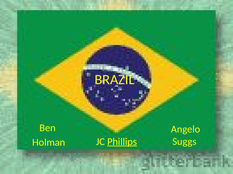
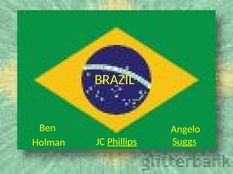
Suggs underline: none -> present (184, 142)
